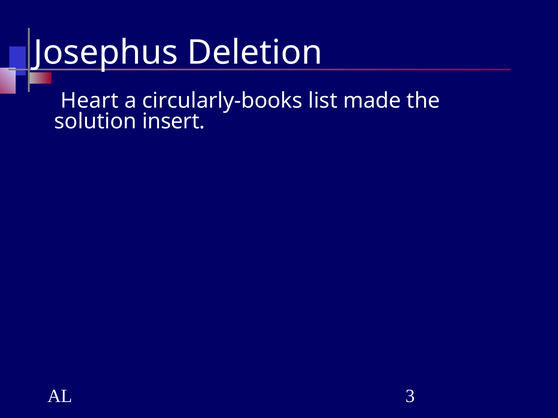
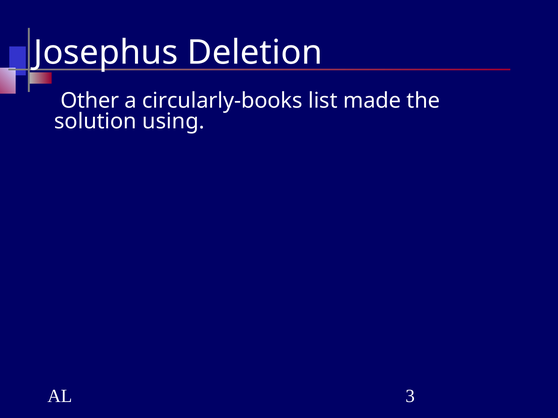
Heart: Heart -> Other (90, 101)
insert: insert -> using (174, 122)
